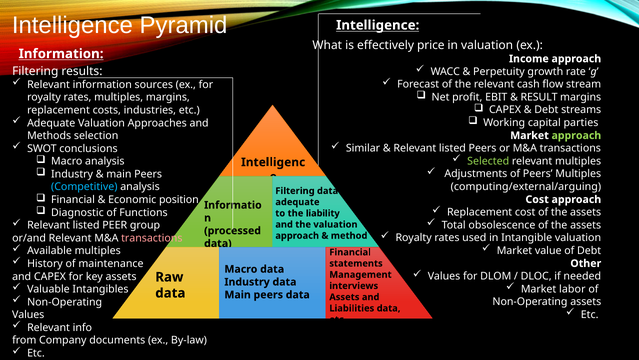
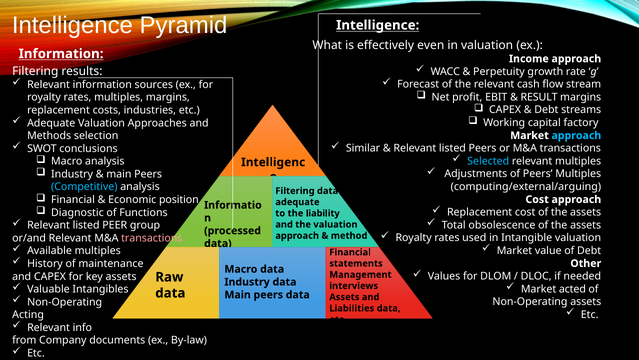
price: price -> even (431, 45)
parties: parties -> factory (581, 123)
approach colour: light green -> light blue (576, 135)
Selected colour: light green -> light blue (488, 161)
labor: labor -> acted (572, 289)
Values: Values -> Acting (28, 314)
